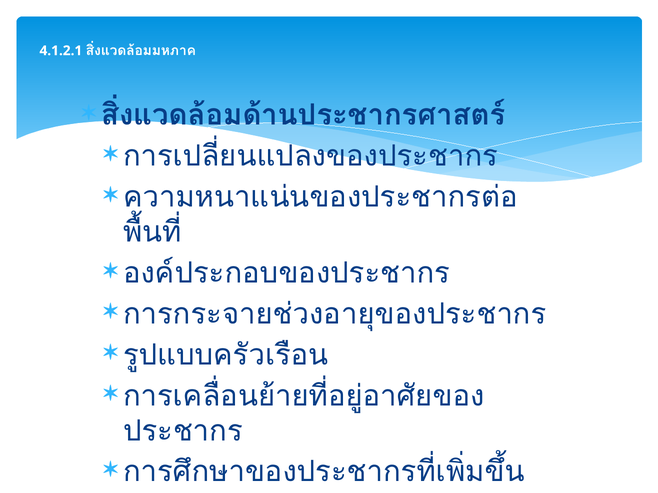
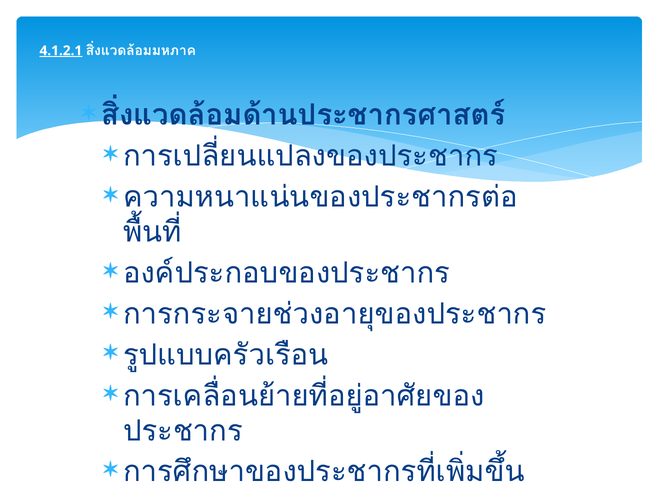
4.1.2.1 underline: none -> present (61, 51)
